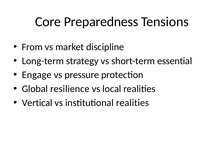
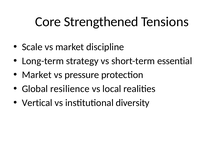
Preparedness: Preparedness -> Strengthened (101, 22)
From: From -> Scale (32, 47)
Engage: Engage -> Market (37, 75)
institutional realities: realities -> diversity (133, 103)
